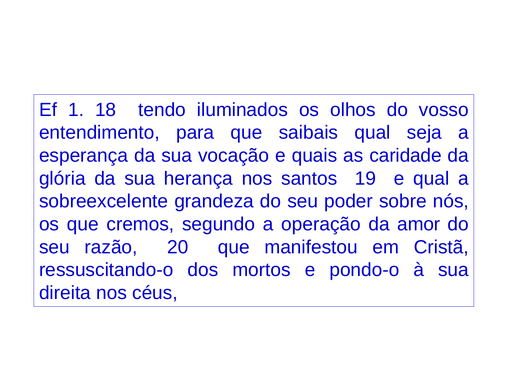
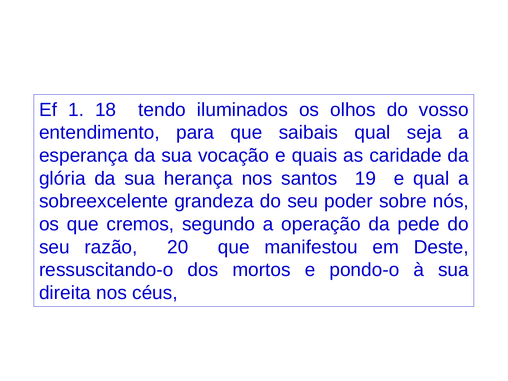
amor: amor -> pede (419, 224)
Cristã: Cristã -> Deste (441, 247)
